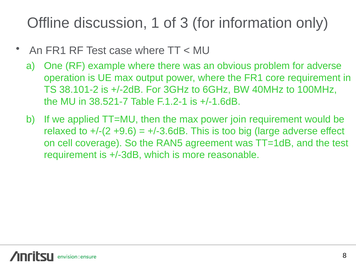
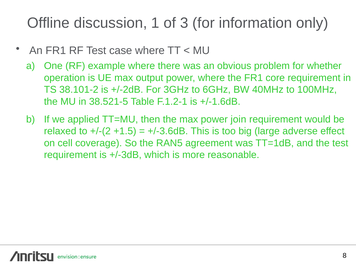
for adverse: adverse -> whether (324, 66)
38.521-7: 38.521-7 -> 38.521-5 (109, 102)
+9.6: +9.6 -> +1.5 (125, 131)
